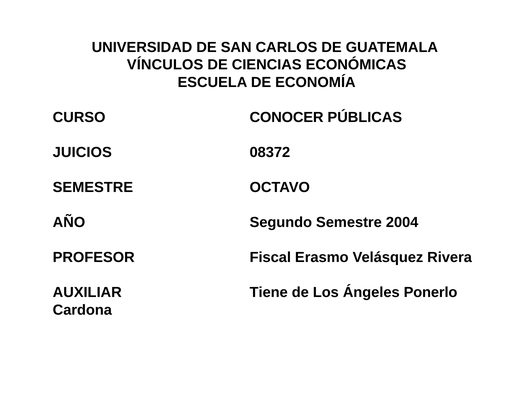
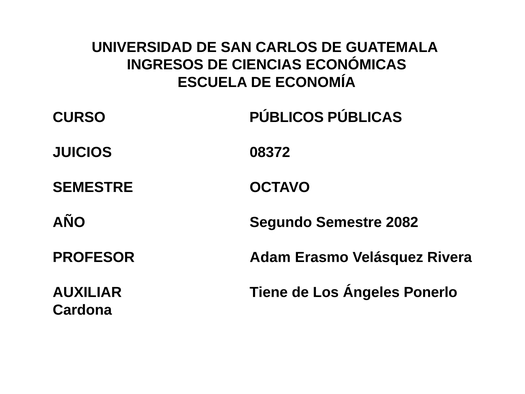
VÍNCULOS: VÍNCULOS -> INGRESOS (165, 65)
CONOCER: CONOCER -> PÚBLICOS (287, 117)
2004: 2004 -> 2082 (402, 222)
Fiscal: Fiscal -> Adam (270, 257)
